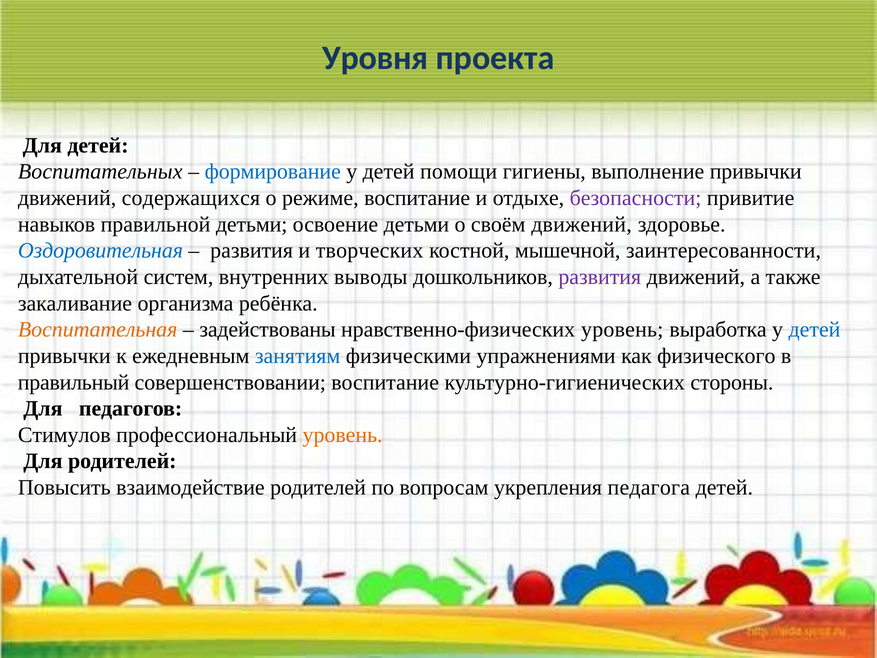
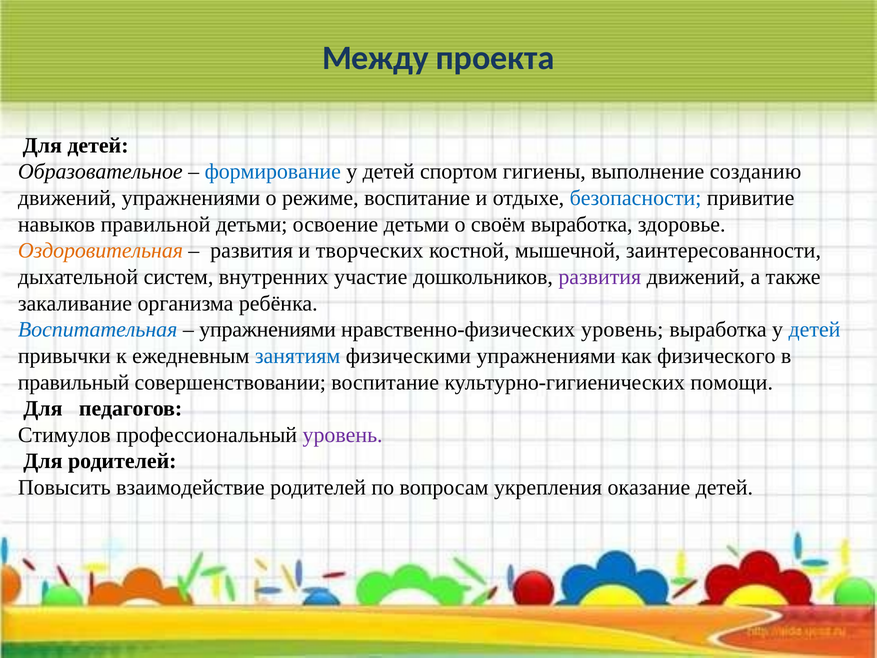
Уровня: Уровня -> Между (375, 58)
Воспитательных: Воспитательных -> Образовательное (100, 172)
помощи: помощи -> спортом (459, 172)
выполнение привычки: привычки -> созданию (756, 172)
движений содержащихся: содержащихся -> упражнениями (191, 198)
безопасности colour: purple -> blue (635, 198)
своём движений: движений -> выработка (582, 224)
Оздоровительная colour: blue -> orange (100, 251)
выводы: выводы -> участие (371, 277)
Воспитательная colour: orange -> blue (98, 330)
задействованы: задействованы -> упражнениями (268, 330)
стороны: стороны -> помощи (732, 382)
уровень colour: orange -> purple (343, 435)
педагога: педагога -> оказание (649, 487)
